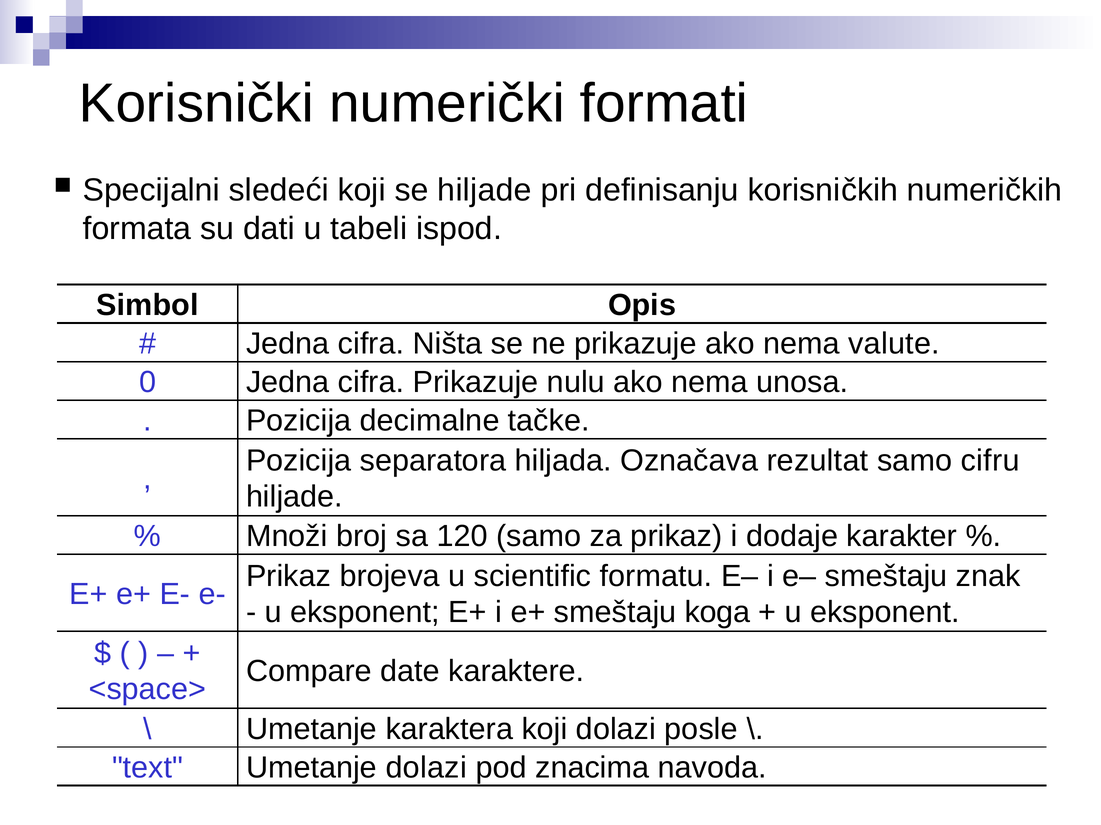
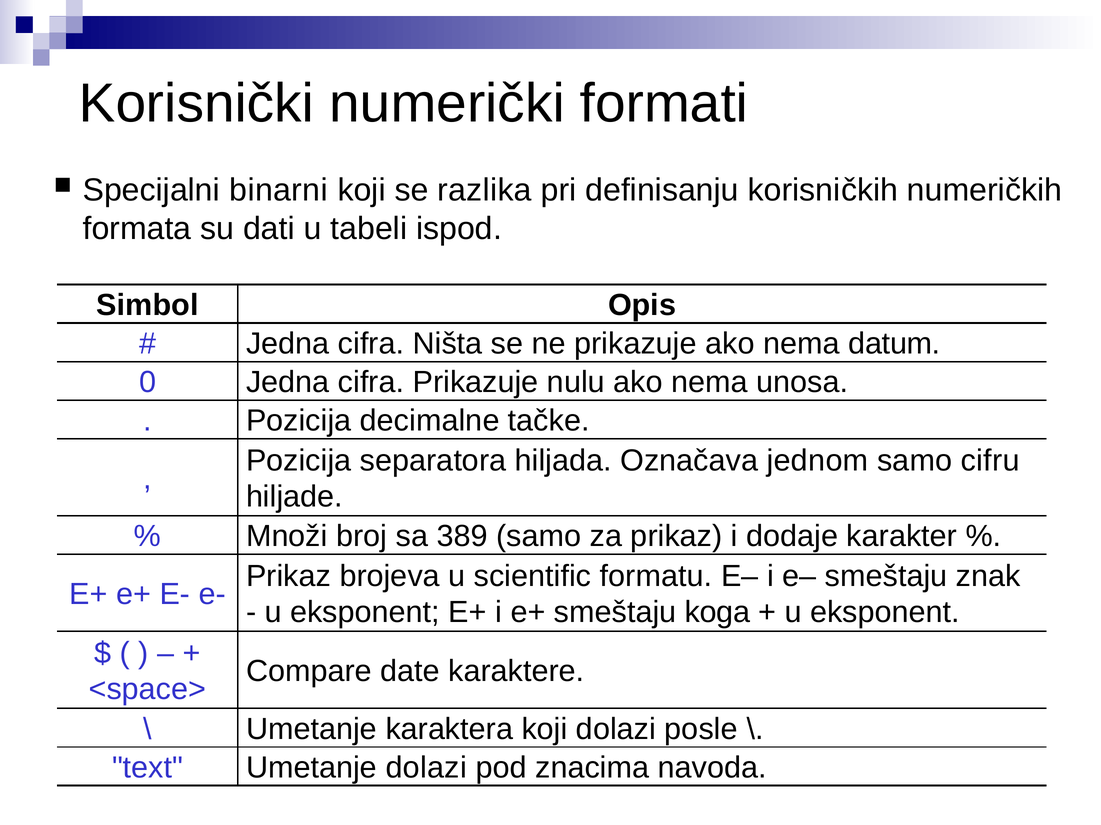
sledeći: sledeći -> binarni (279, 190)
se hiljade: hiljade -> razlika (485, 190)
valute: valute -> datum (894, 344)
rezultat: rezultat -> jednom (817, 461)
120: 120 -> 389 (462, 537)
